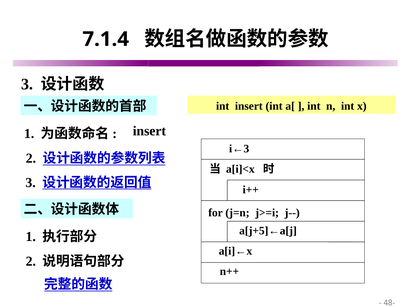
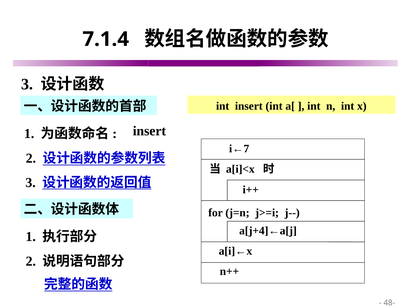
i←3: i←3 -> i←7 (239, 149)
a[j+5]←a[j: a[j+5]←a[j -> a[j+4]←a[j (268, 230)
